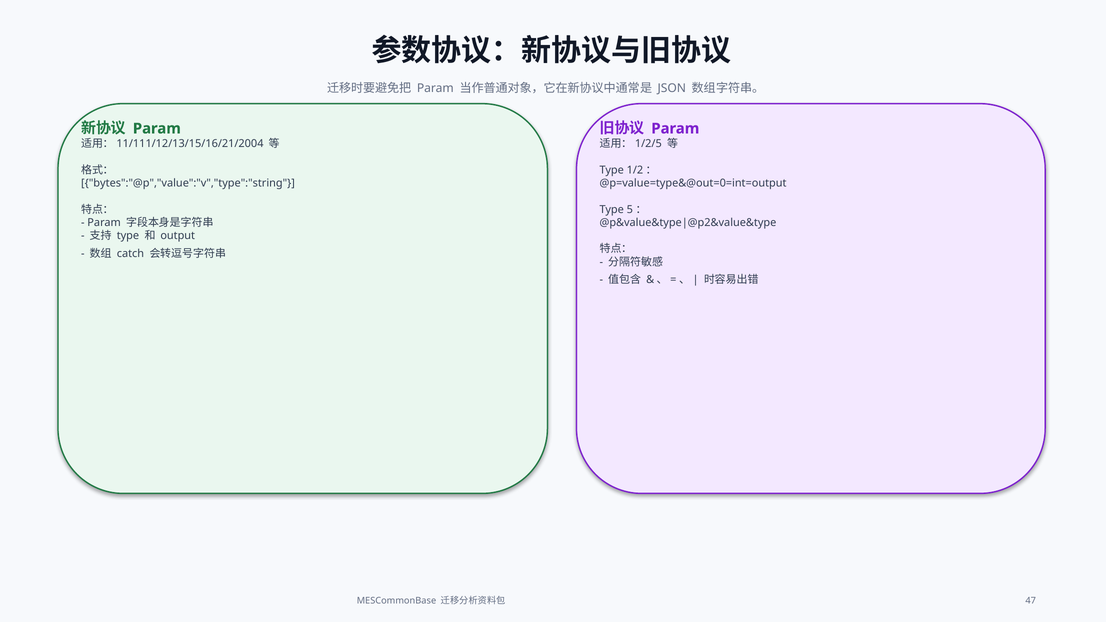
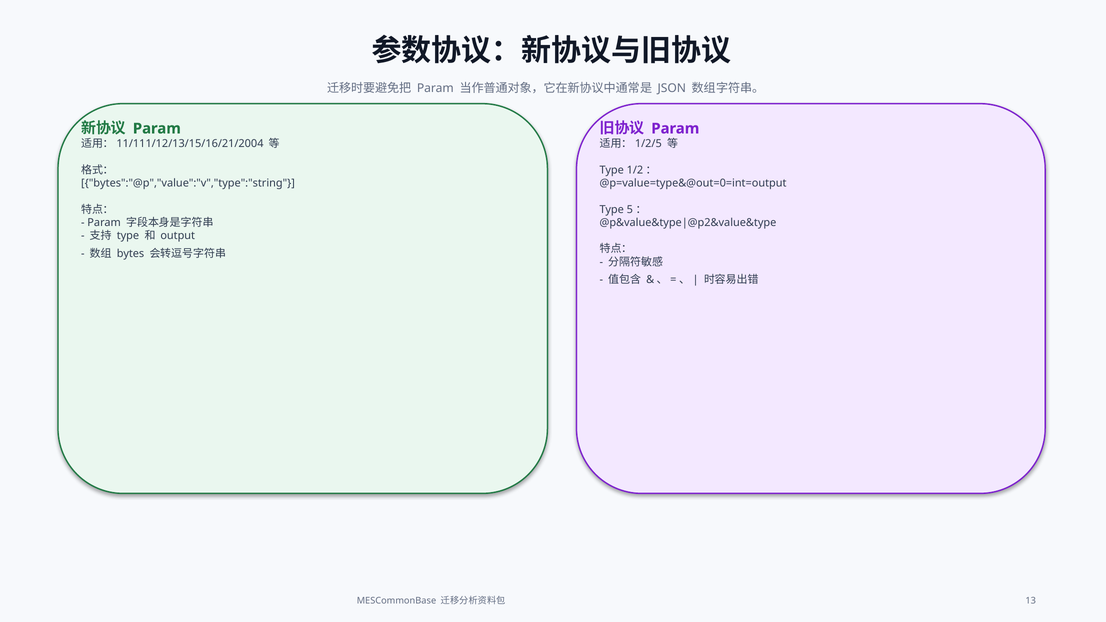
catch: catch -> bytes (130, 253)
47: 47 -> 13 (1031, 601)
